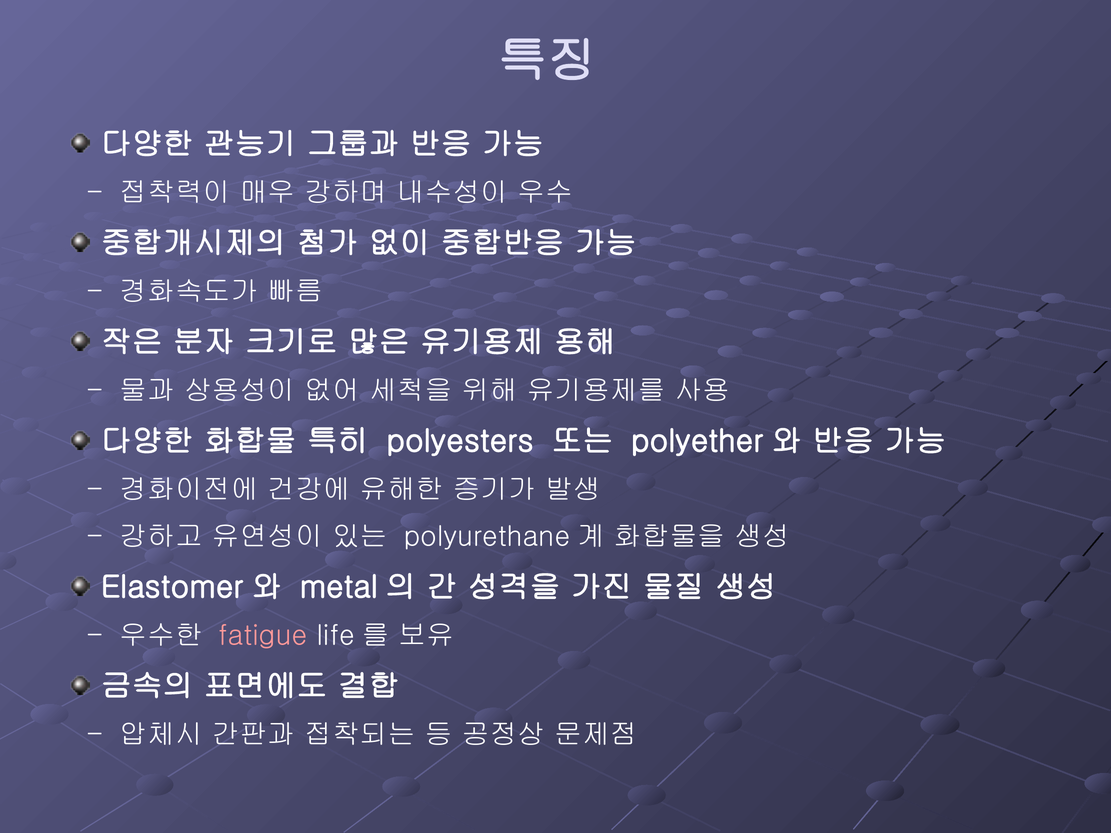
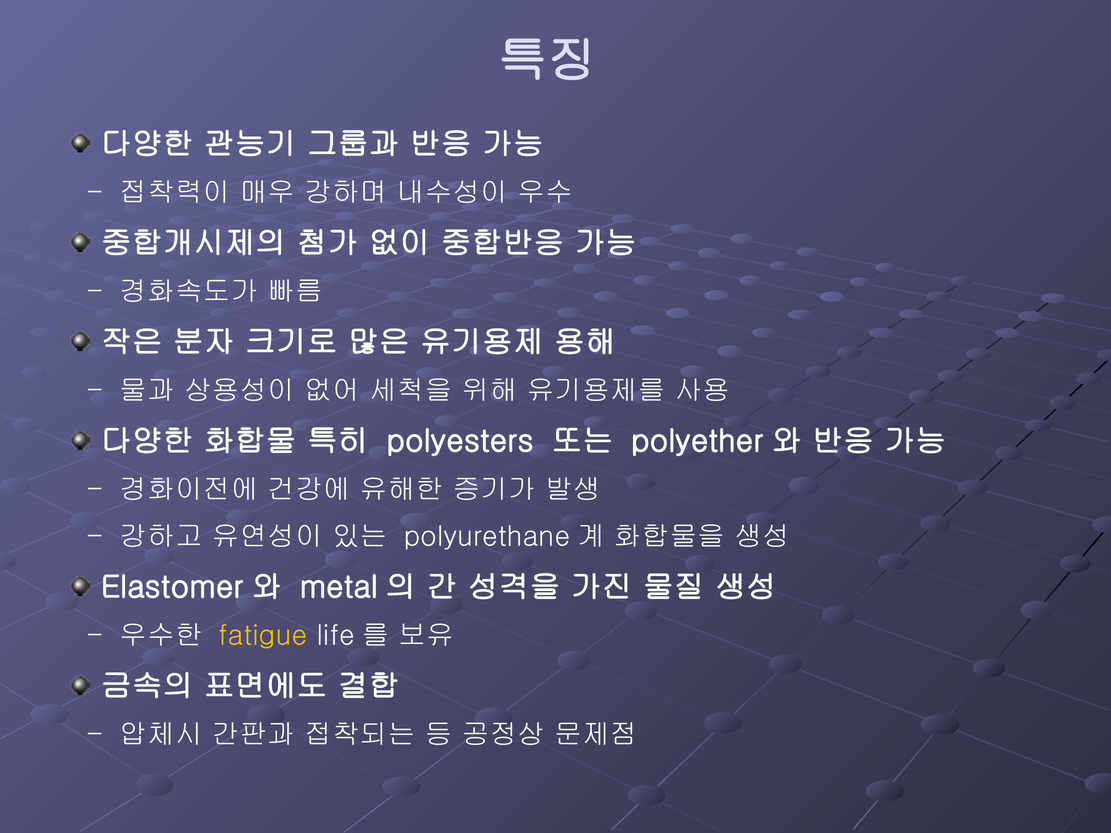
fatigue colour: pink -> yellow (263, 636)
